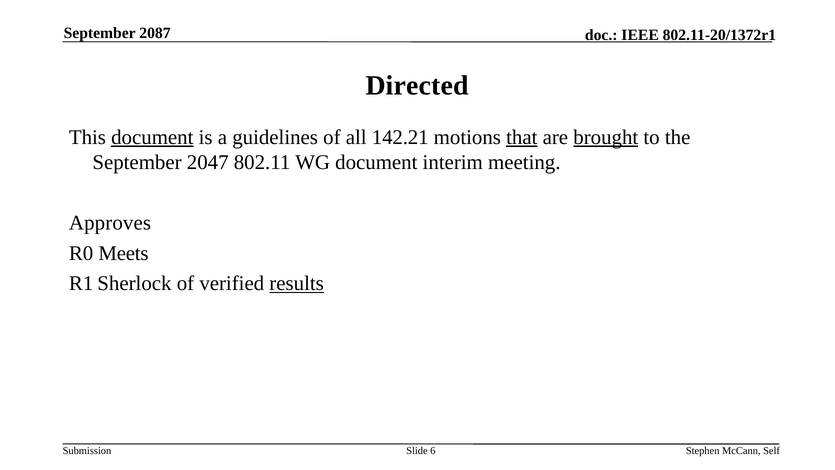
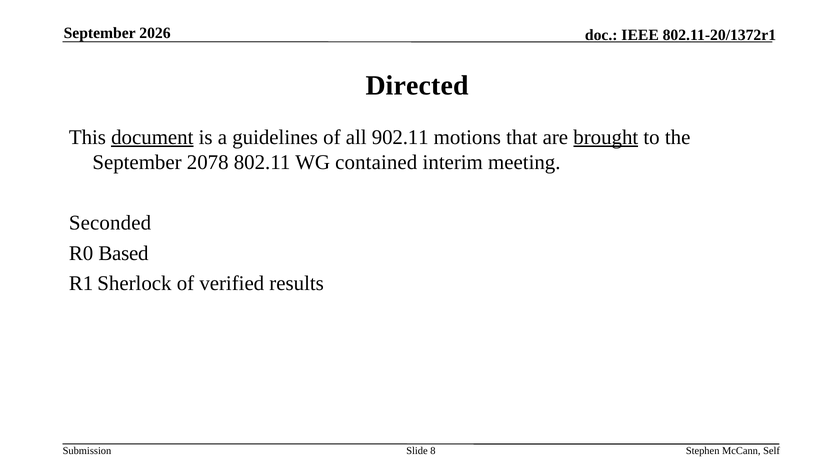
2087: 2087 -> 2026 (155, 33)
142.21: 142.21 -> 902.11 (400, 137)
that underline: present -> none (522, 137)
2047: 2047 -> 2078 (208, 162)
WG document: document -> contained (376, 162)
Approves: Approves -> Seconded (110, 223)
Meets: Meets -> Based (123, 253)
results underline: present -> none (297, 283)
6: 6 -> 8 (433, 450)
